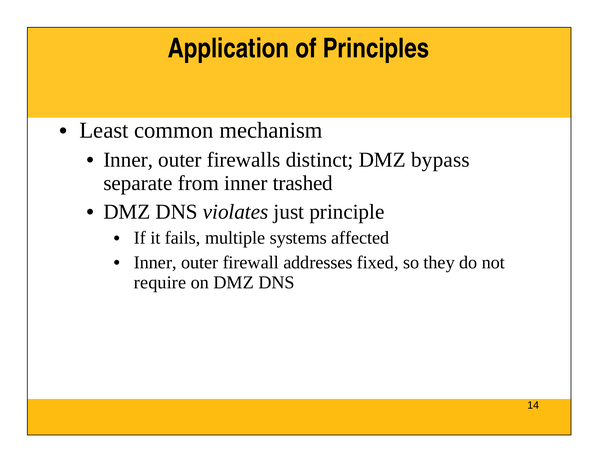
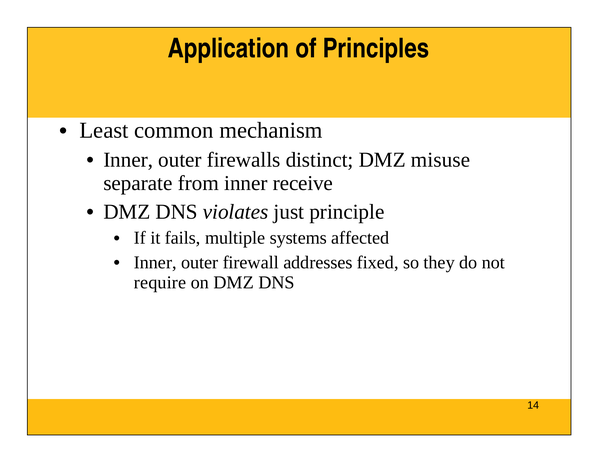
bypass: bypass -> misuse (441, 160)
trashed: trashed -> receive (303, 183)
